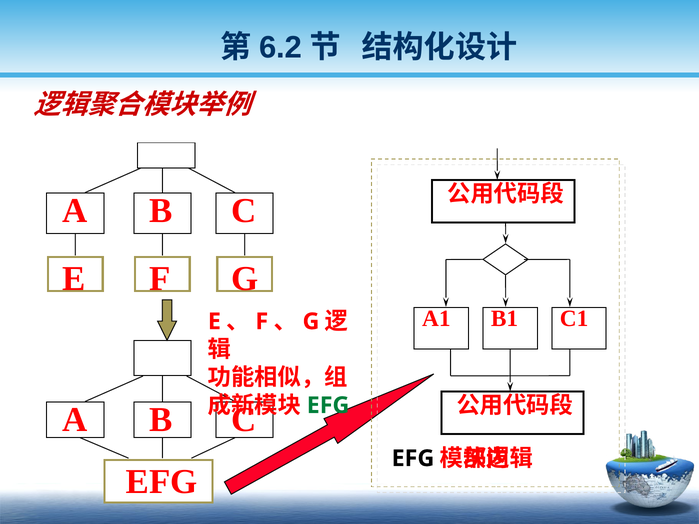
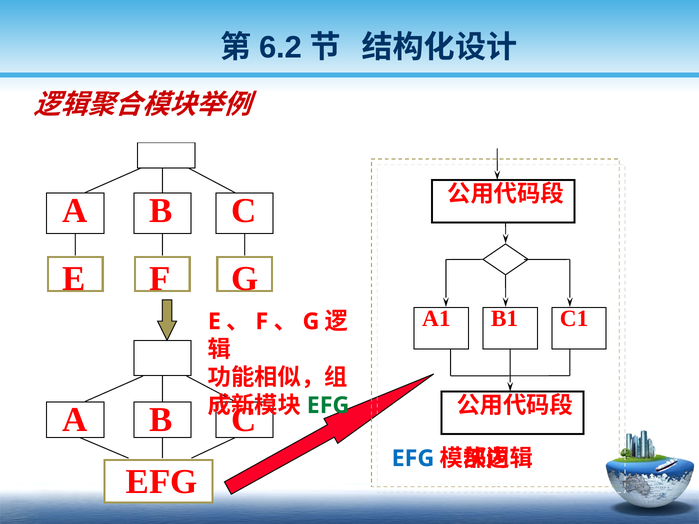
EFG colour: black -> blue (413, 459)
